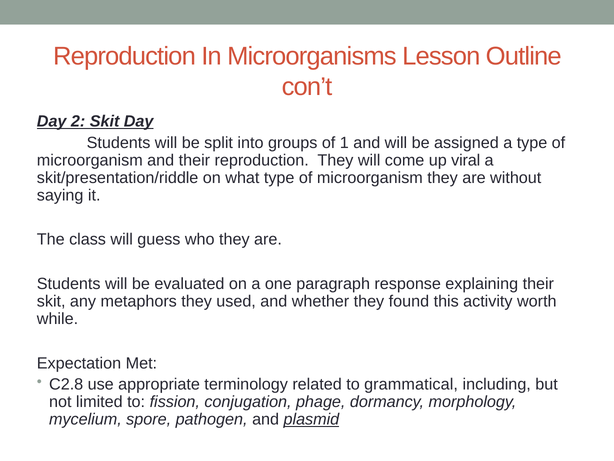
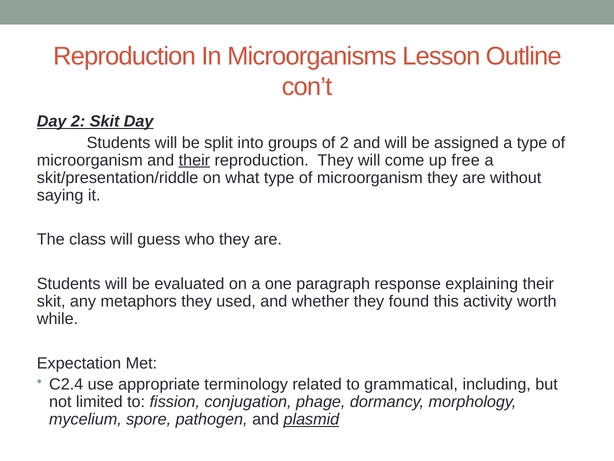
of 1: 1 -> 2 (344, 143)
their underline: none -> present (194, 160)
viral: viral -> free (466, 160)
C2.8: C2.8 -> C2.4 (66, 384)
